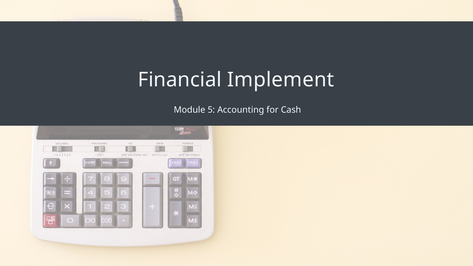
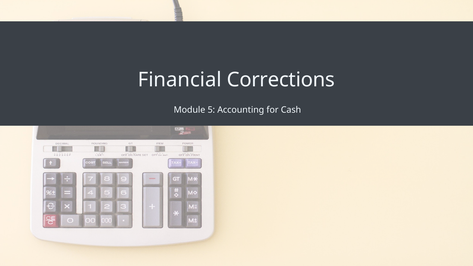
Implement: Implement -> Corrections (281, 80)
